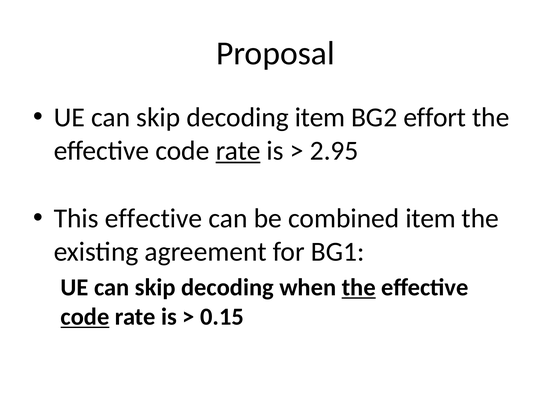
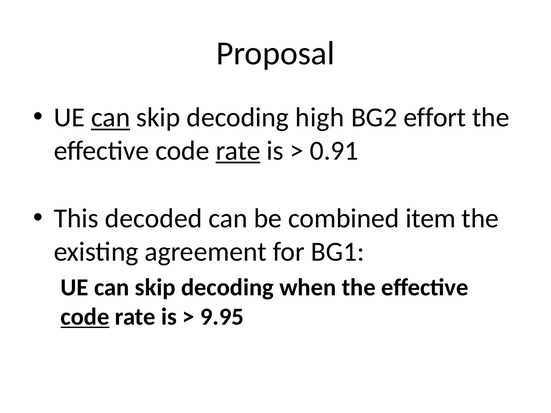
can underline: none -> present (111, 118)
decoding item: item -> high (320, 118)
2.95: 2.95 -> 0.91 (334, 151)
This effective: effective -> decoded (154, 219)
the underline: present -> none (359, 288)
0.15: 0.15 -> 9.95 (222, 317)
